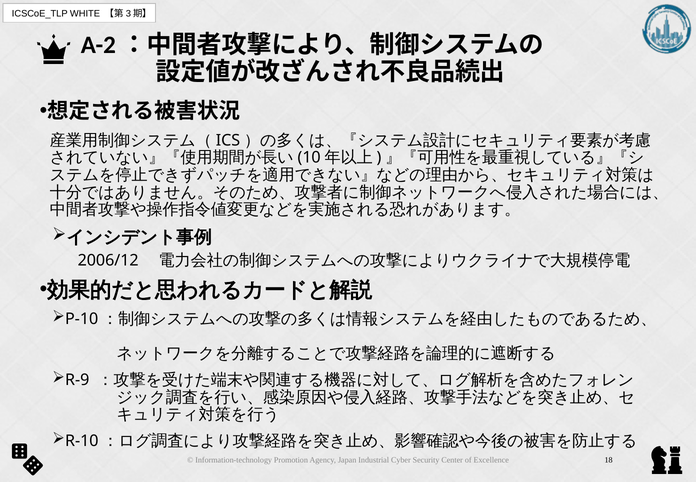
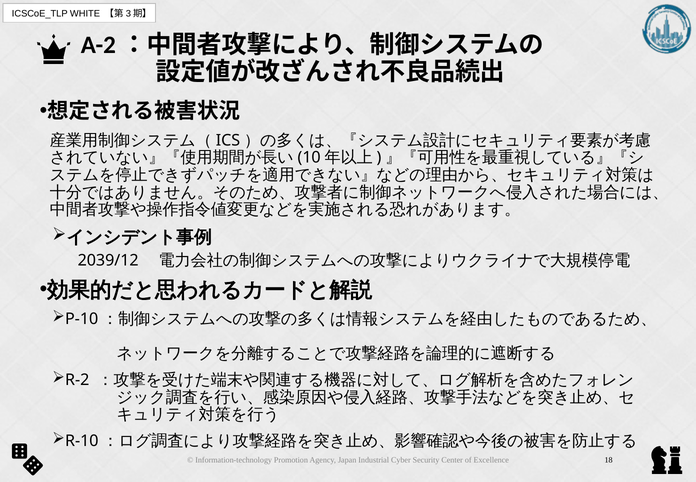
2006/12: 2006/12 -> 2039/12 (108, 261)
R-9: R-9 -> R-2 (77, 380)
